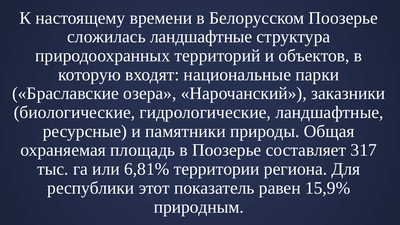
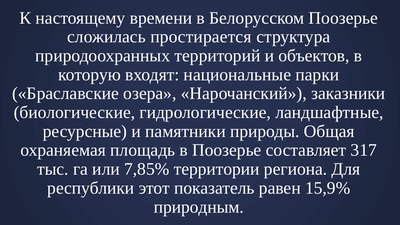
сложилась ландшафтные: ландшафтные -> простирается (201, 37)
6,81%: 6,81% -> 7,85% (147, 169)
